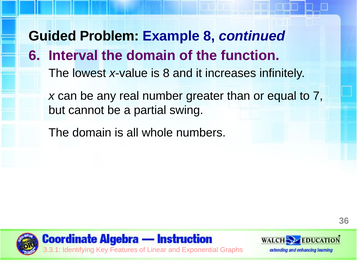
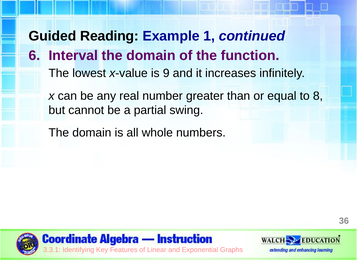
Problem: Problem -> Reading (109, 36)
Example 8: 8 -> 1 (209, 36)
is 8: 8 -> 9 (166, 73)
7: 7 -> 8 (318, 96)
